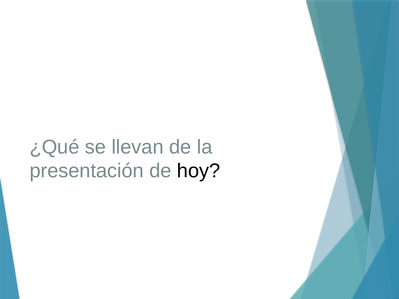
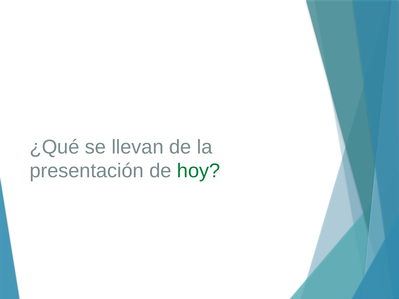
hoy colour: black -> green (199, 171)
